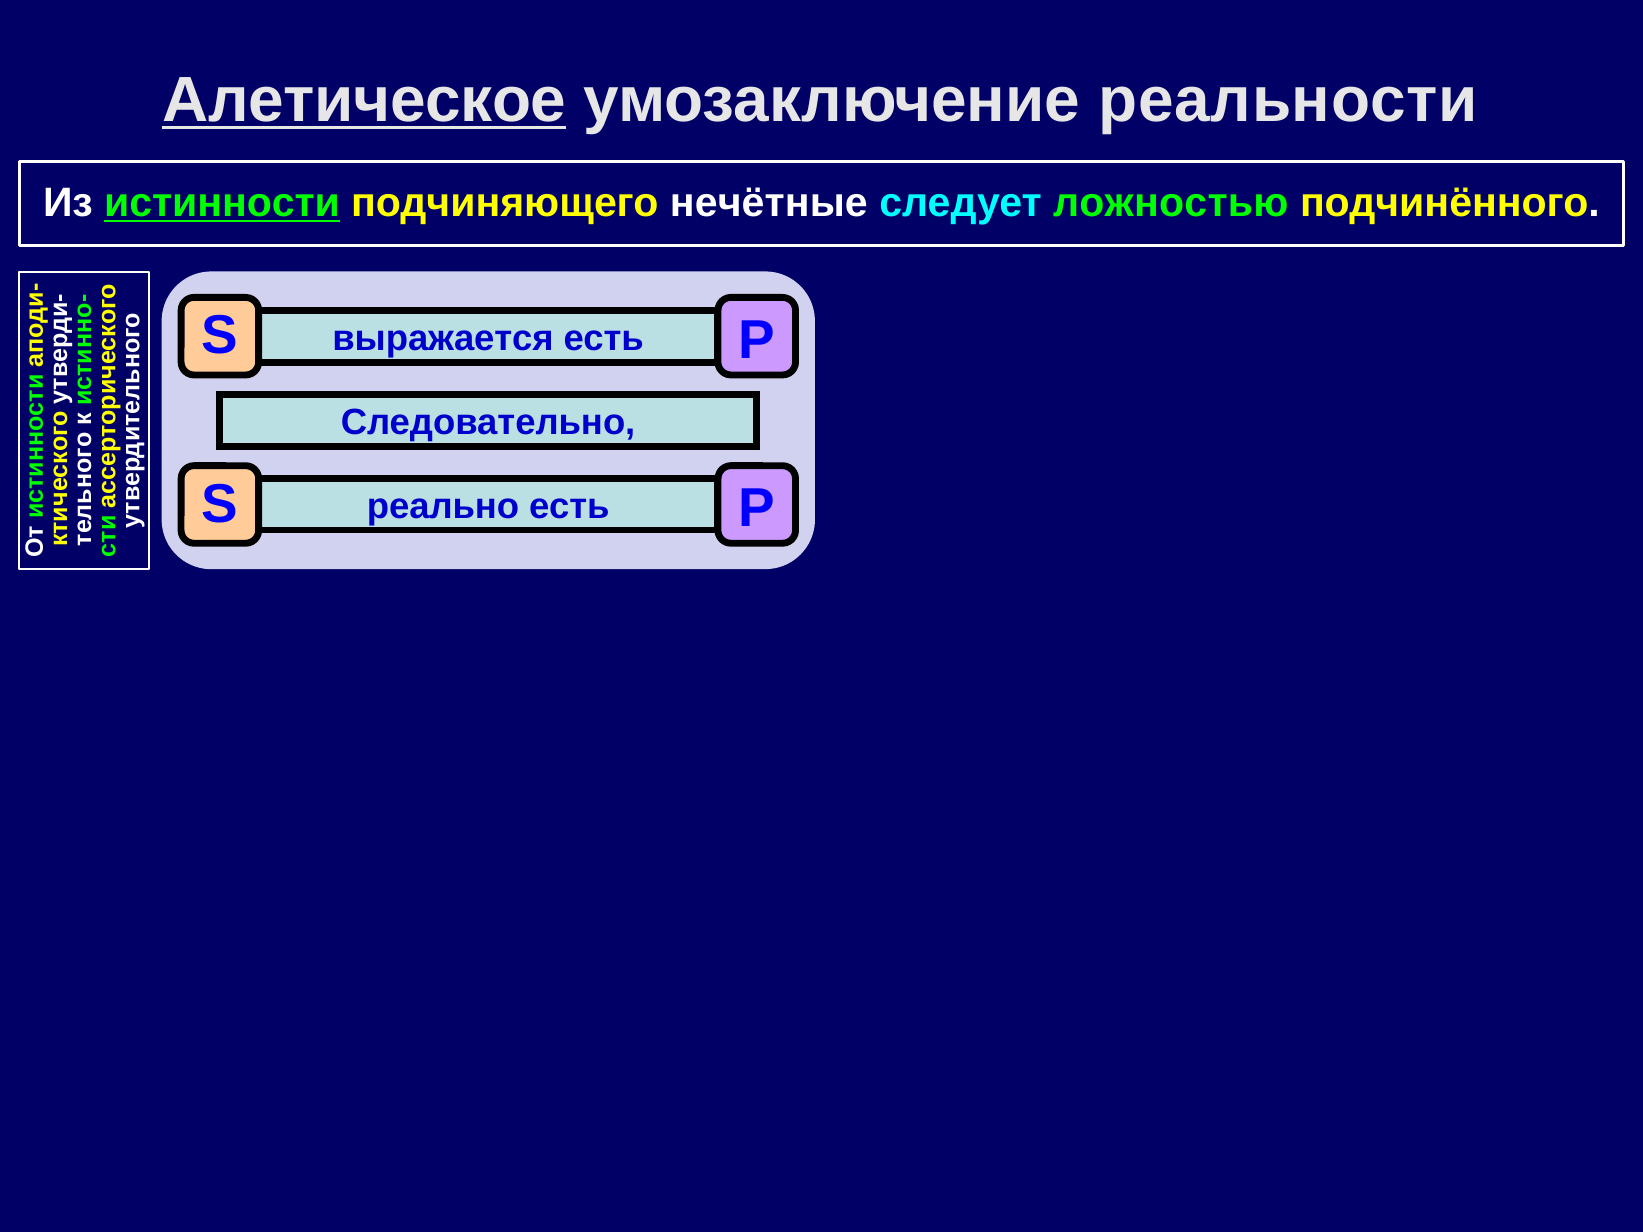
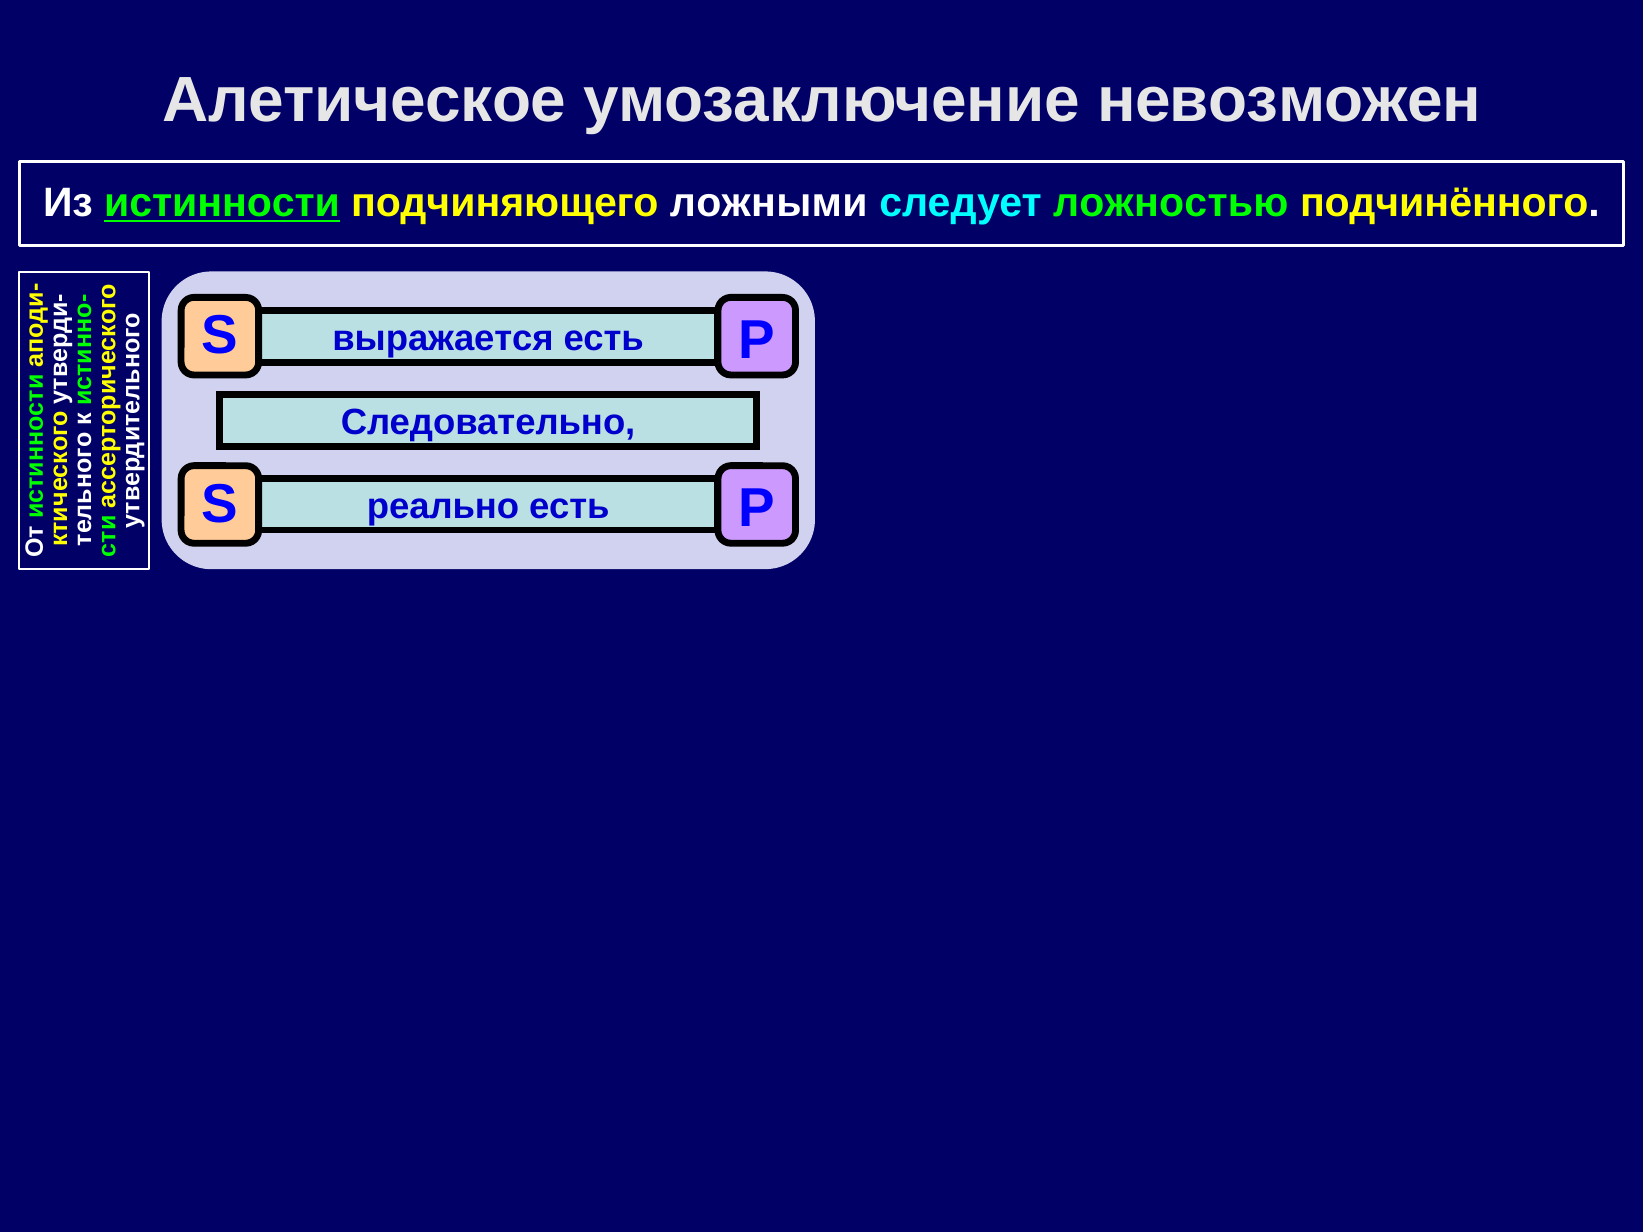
Алетическое underline: present -> none (364, 100)
реальности: реальности -> невозможен (1289, 100)
нечётные: нечётные -> ложными (769, 203)
